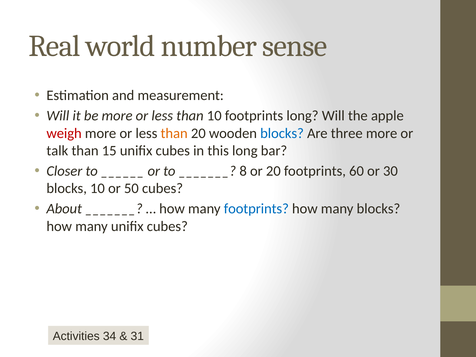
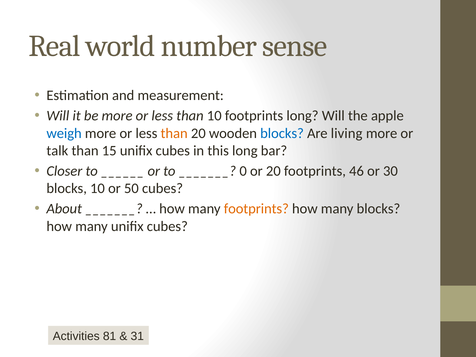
weigh colour: red -> blue (64, 133)
three: three -> living (347, 133)
8: 8 -> 0 (243, 171)
60: 60 -> 46 (357, 171)
footprints colour: blue -> orange (256, 209)
34: 34 -> 81 (110, 336)
